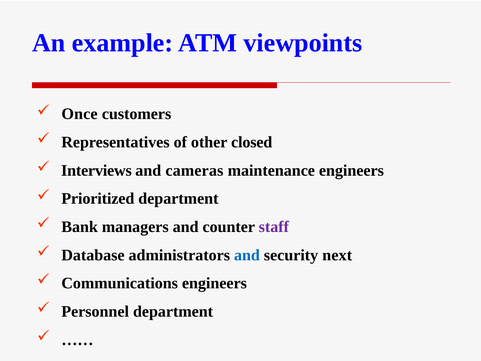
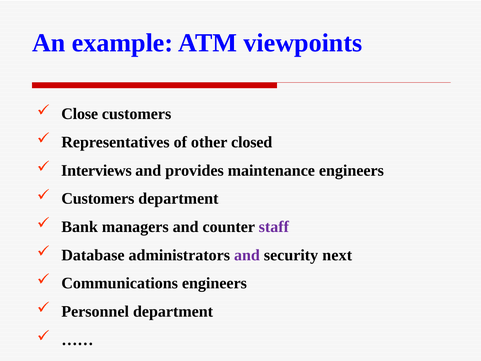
Once: Once -> Close (80, 114)
cameras: cameras -> provides (194, 170)
Prioritized: Prioritized -> Customers (98, 199)
and colour: blue -> purple (247, 255)
